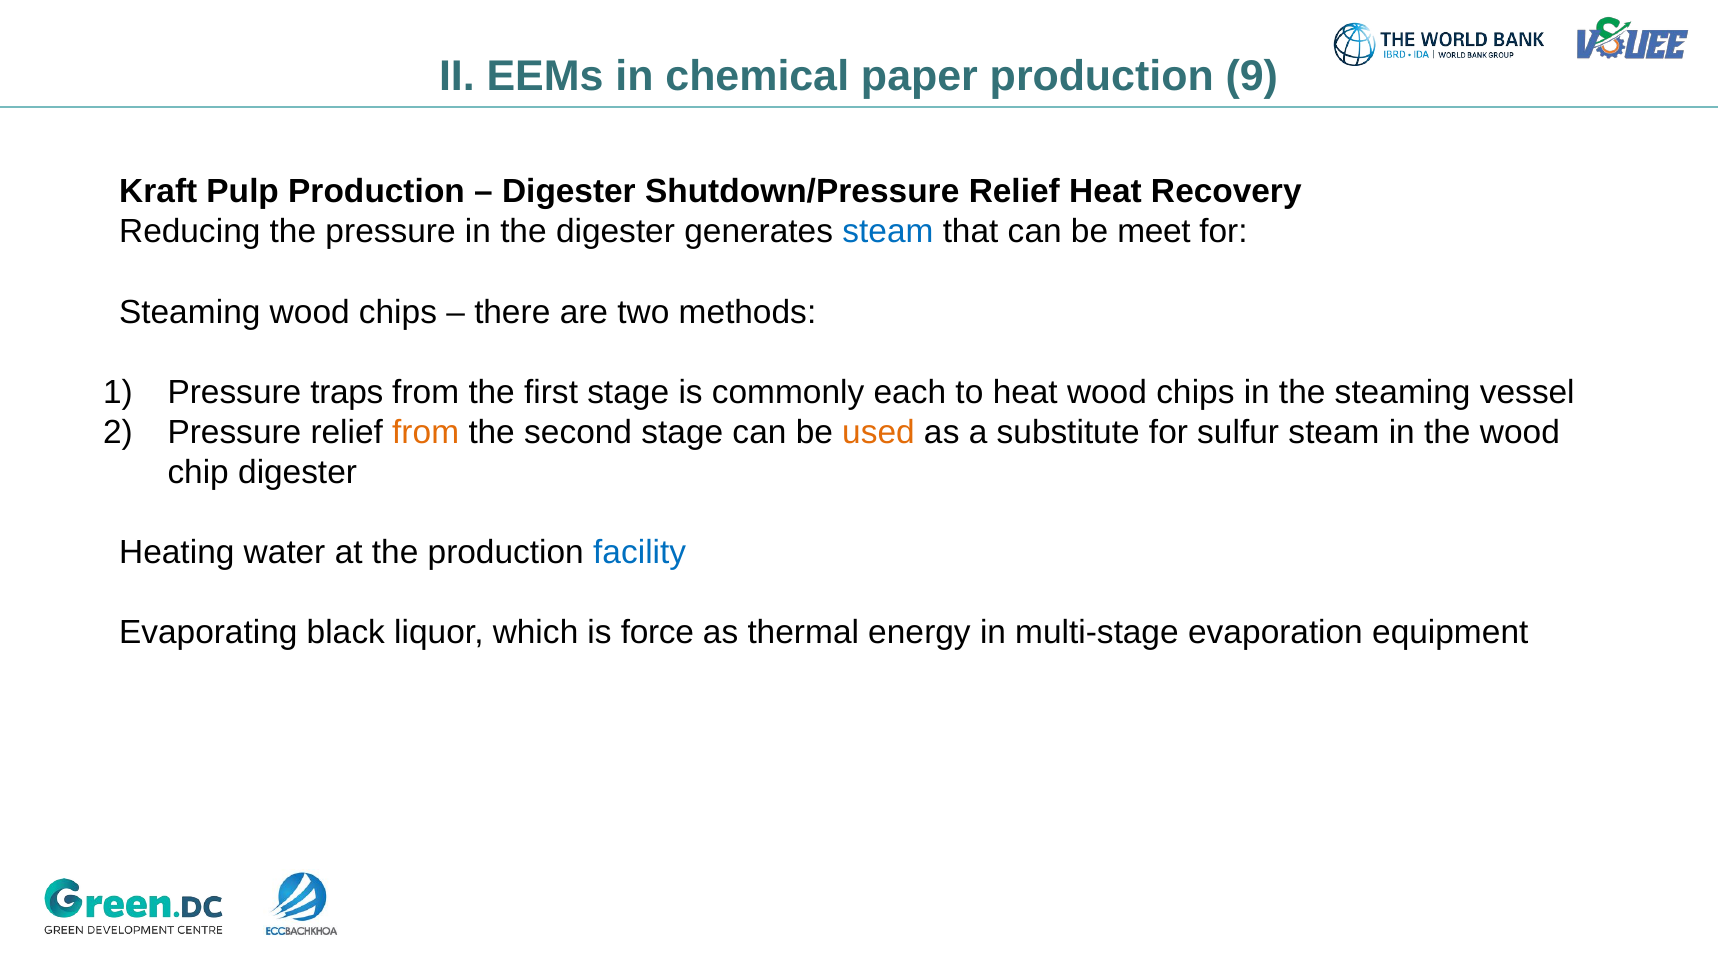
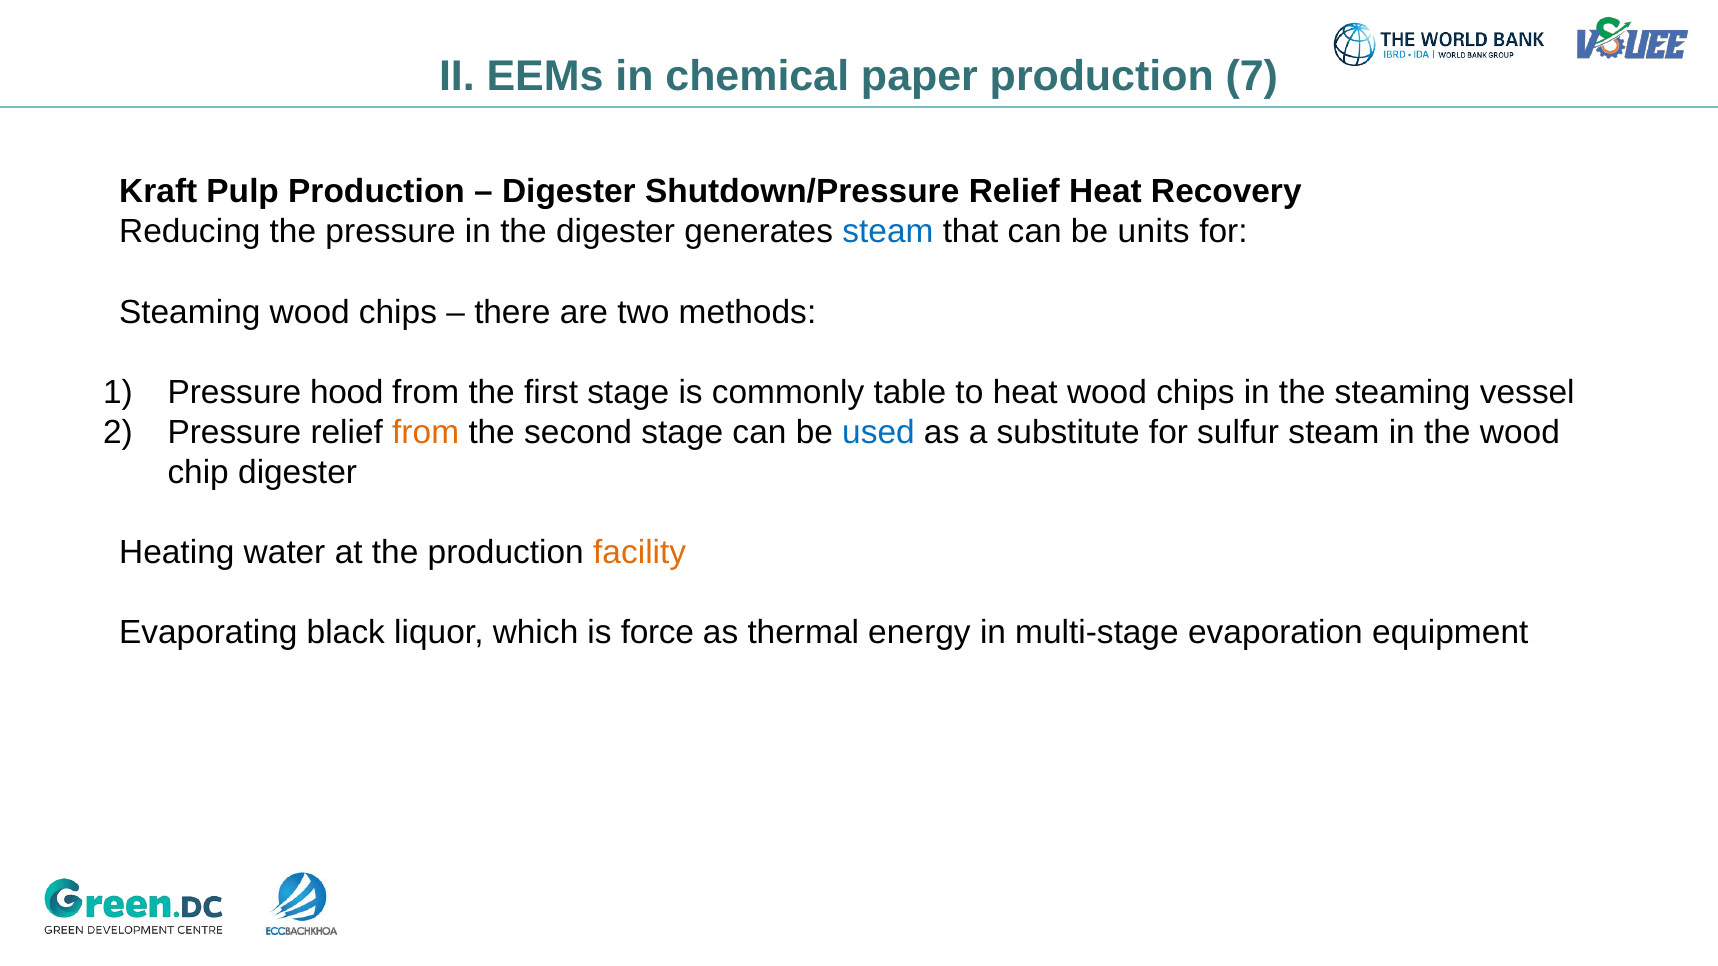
9: 9 -> 7 (1252, 77)
meet: meet -> units (1154, 232)
traps: traps -> hood (347, 392)
each: each -> table (910, 392)
used colour: orange -> blue (878, 432)
facility colour: blue -> orange (640, 553)
